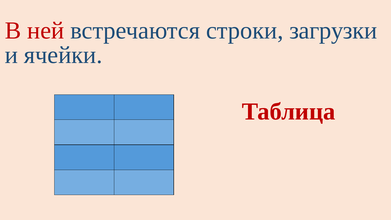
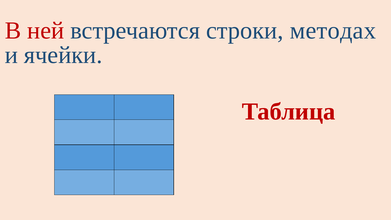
загрузки: загрузки -> методах (333, 31)
